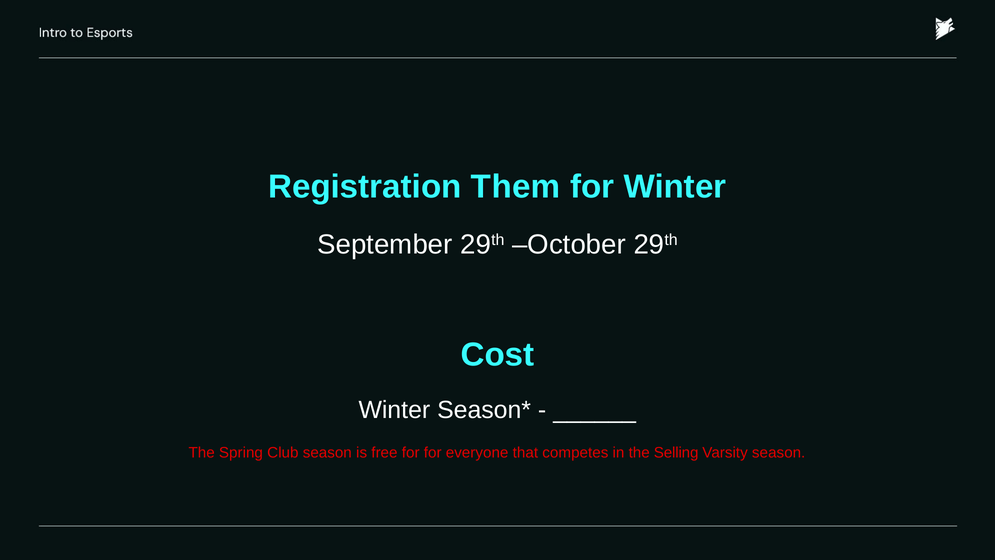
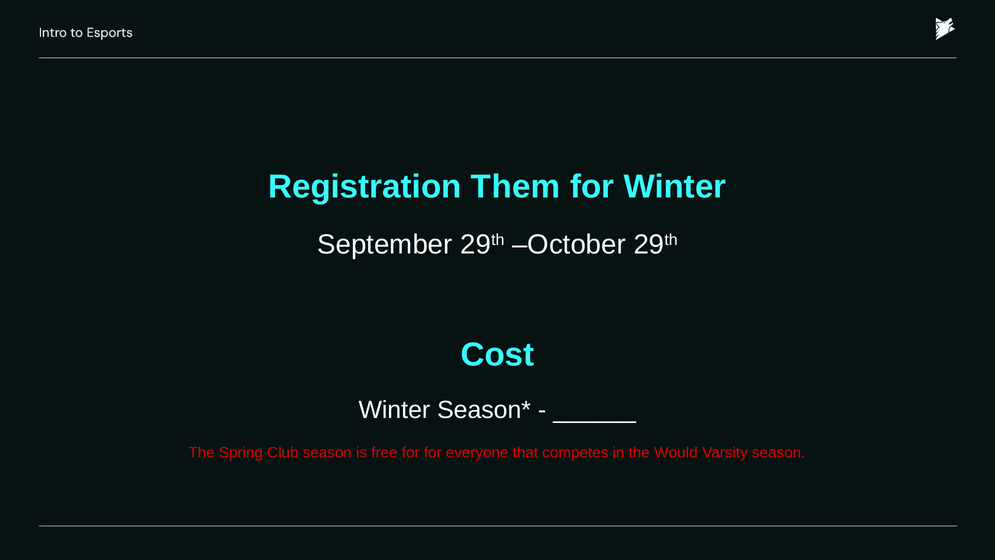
Selling: Selling -> Would (676, 453)
